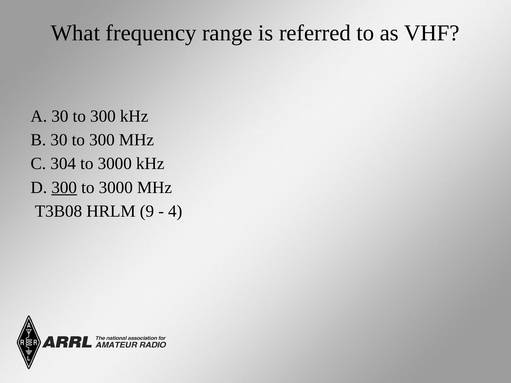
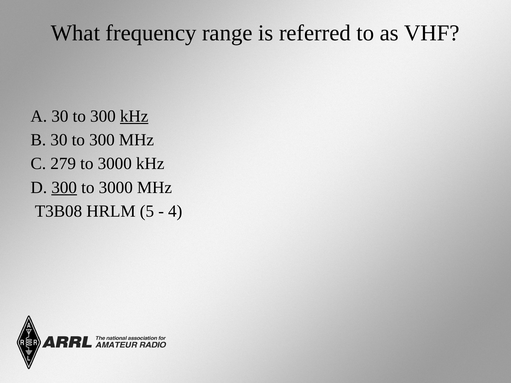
kHz underline: none -> present (134, 116)
304: 304 -> 279 (63, 164)
9: 9 -> 5 (147, 211)
